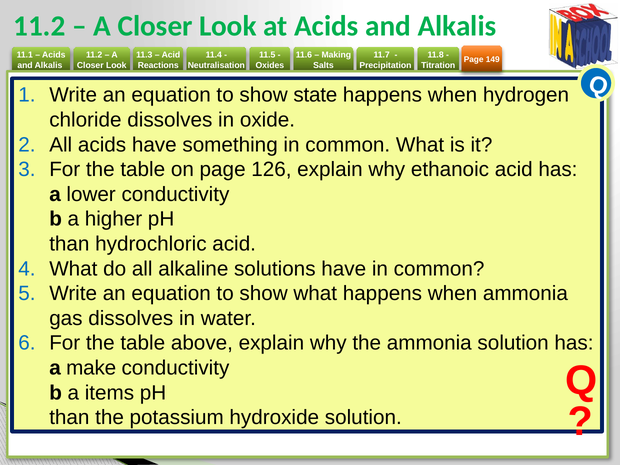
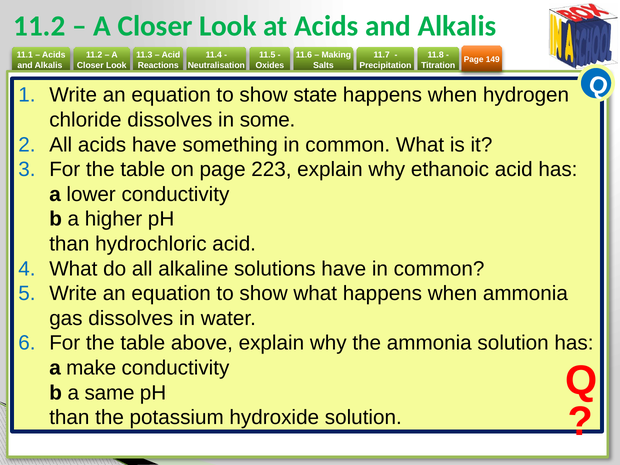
oxide: oxide -> some (268, 120)
126: 126 -> 223 (271, 170)
items: items -> same (110, 393)
